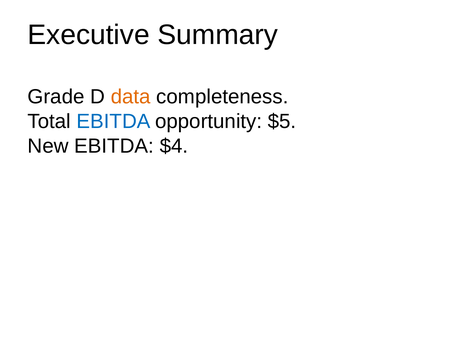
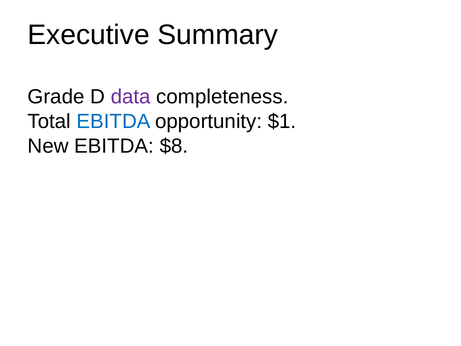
data colour: orange -> purple (131, 97)
$5: $5 -> $1 (282, 121)
$4: $4 -> $8 (174, 146)
